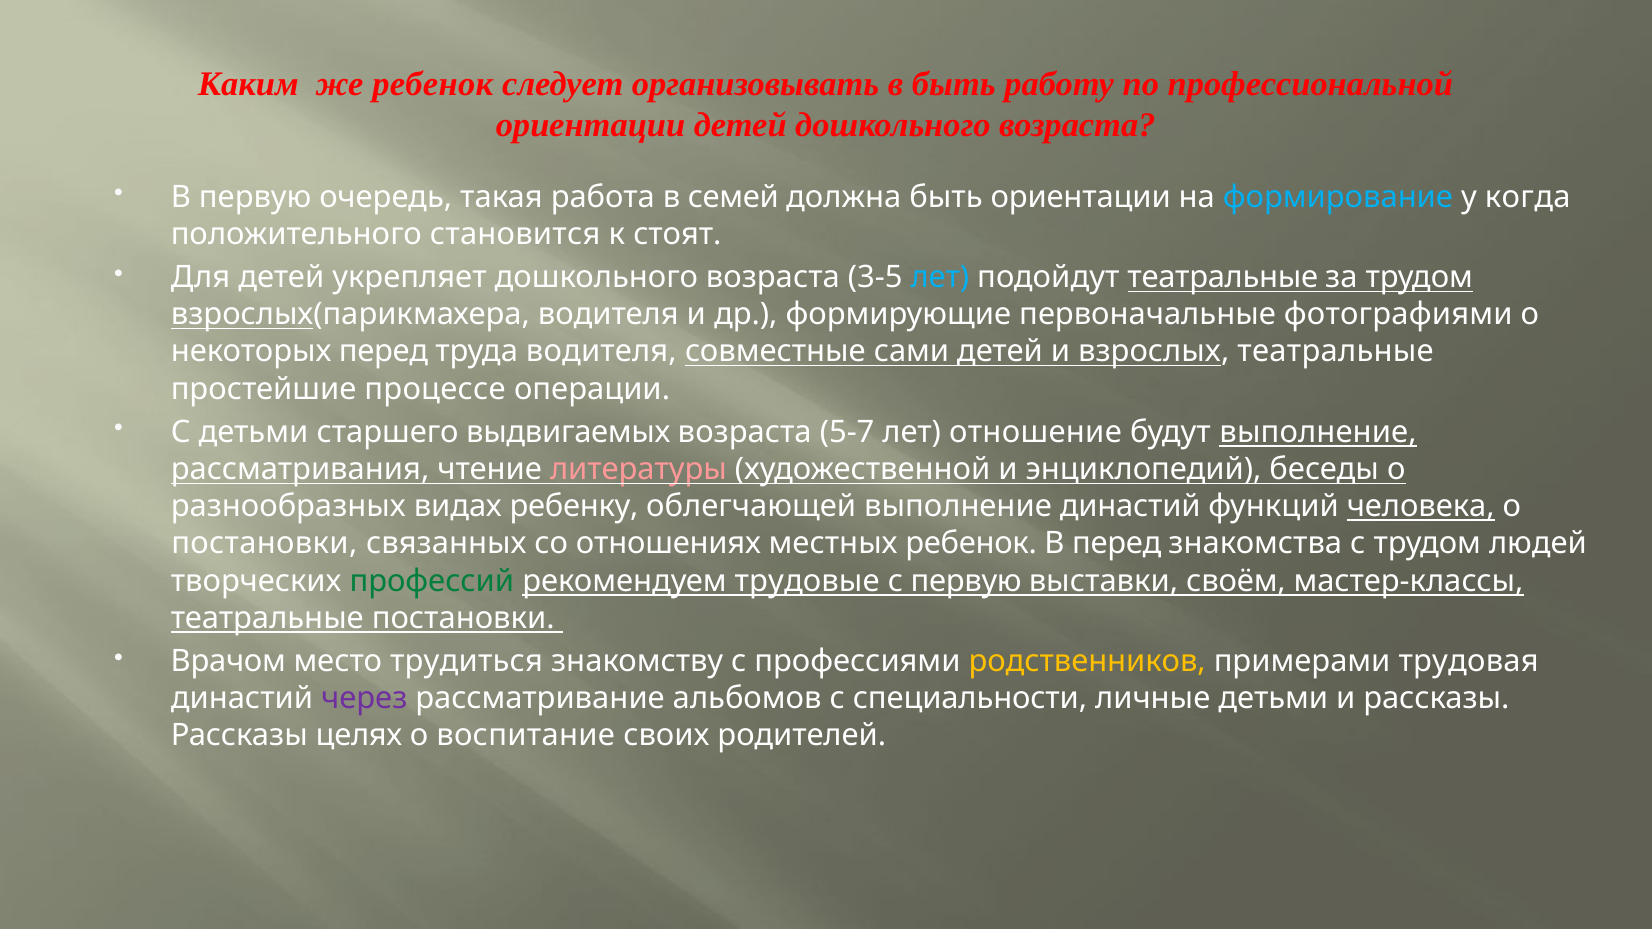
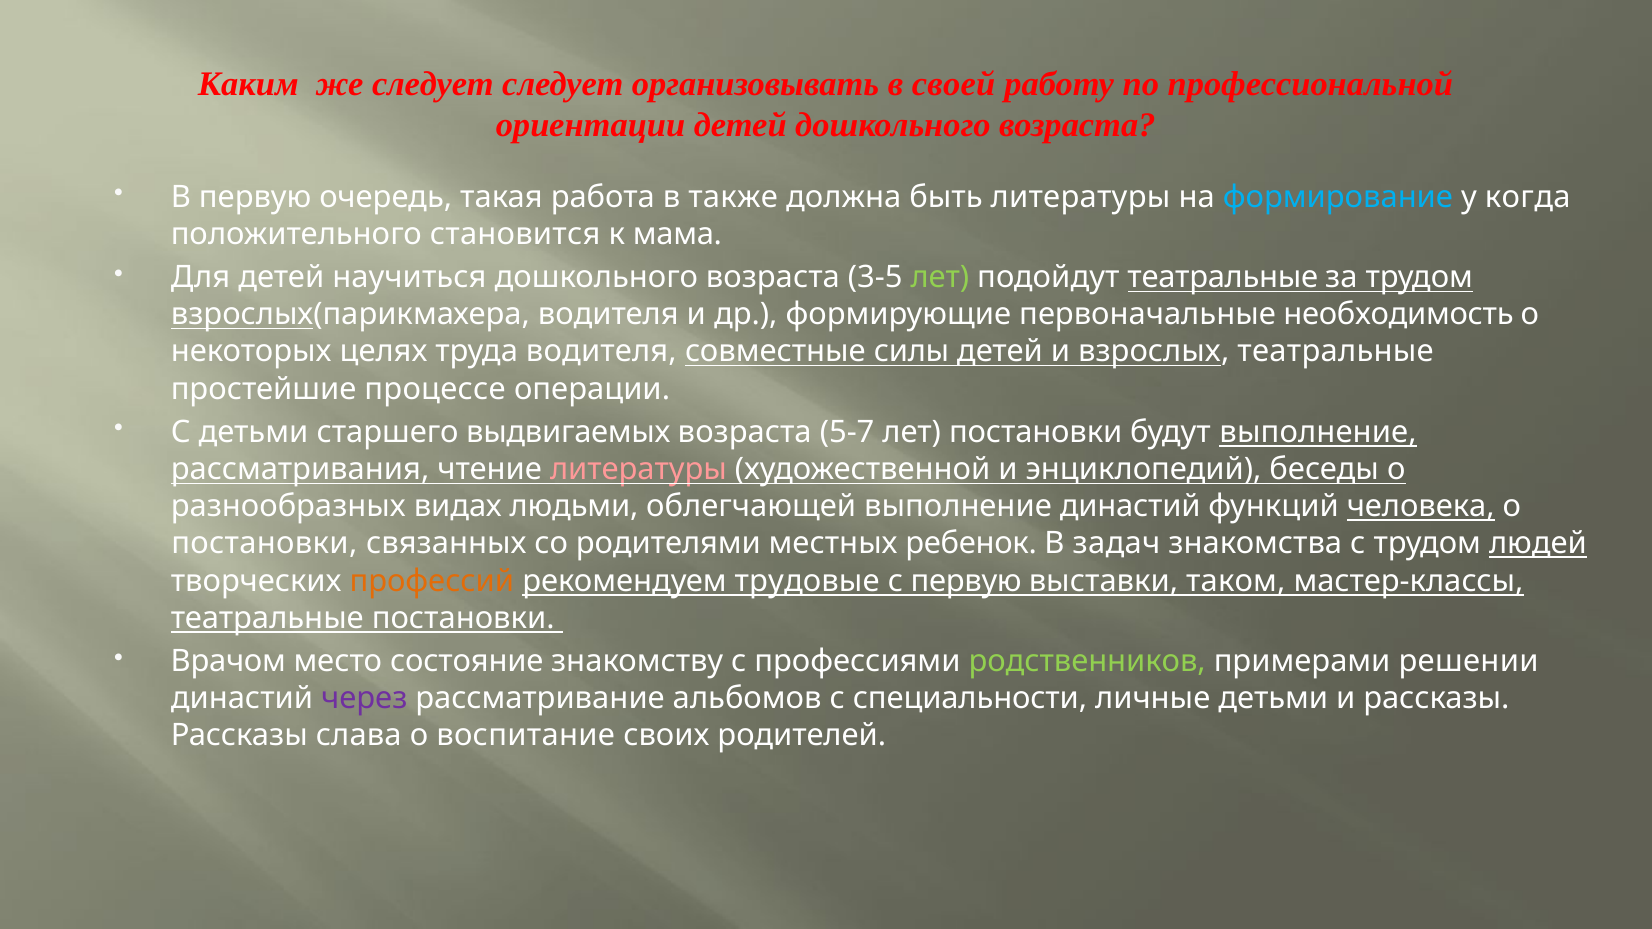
же ребенок: ребенок -> следует (433, 84)
в быть: быть -> своей (954, 84)
семей: семей -> также (733, 197)
быть ориентации: ориентации -> литературы (1080, 197)
стоят: стоят -> мама (677, 234)
укрепляет: укрепляет -> научиться (409, 277)
лет colour: light blue -> light green (940, 277)
фотографиями: фотографиями -> необходимость (1399, 315)
некоторых перед: перед -> целях (383, 352)
сами: сами -> силы (912, 352)
лет отношение: отношение -> постановки (1036, 432)
ребенку: ребенку -> людьми (574, 507)
отношениях: отношениях -> родителями (668, 544)
В перед: перед -> задач (1116, 544)
людей underline: none -> present (1538, 544)
профессий colour: green -> orange (432, 581)
своём: своём -> таком (1236, 581)
трудиться: трудиться -> состояние (467, 662)
родственников colour: yellow -> light green (1087, 662)
трудовая: трудовая -> решении (1469, 662)
целях: целях -> слава (359, 736)
